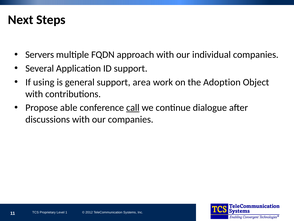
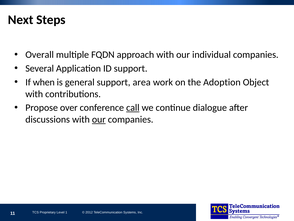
Servers: Servers -> Overall (40, 55)
using: using -> when (44, 82)
able: able -> over (69, 108)
our underline: none -> present (99, 119)
